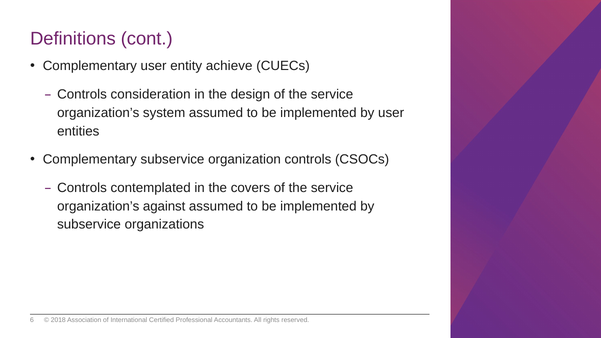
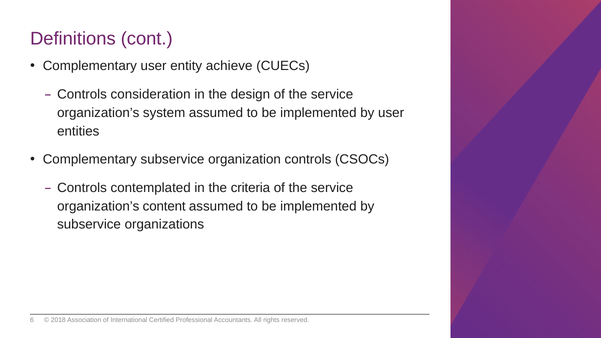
covers: covers -> criteria (250, 188)
against: against -> content (164, 206)
